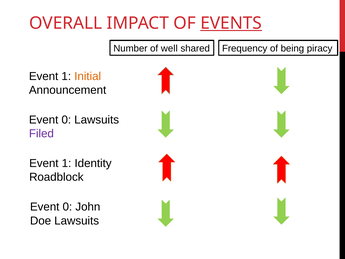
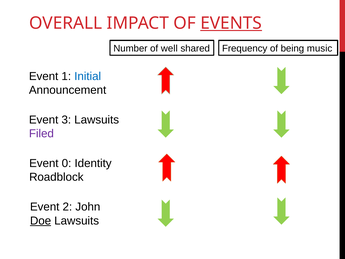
piracy: piracy -> music (320, 48)
Initial colour: orange -> blue (88, 76)
0: 0 -> 3 (66, 120)
1: 1 -> 0 (67, 163)
0: 0 -> 2 (67, 207)
Doe underline: none -> present (41, 220)
